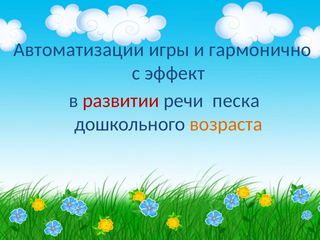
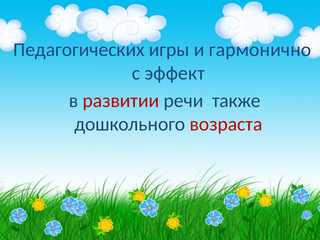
Автоматизации: Автоматизации -> Педагогических (79, 50)
песка: песка -> также (236, 101)
возраста colour: orange -> red (226, 124)
